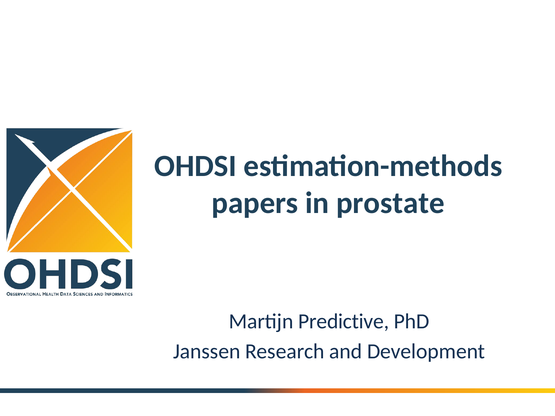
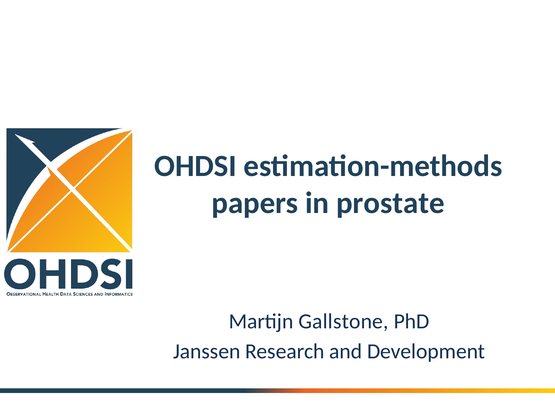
Predictive: Predictive -> Gallstone (343, 322)
